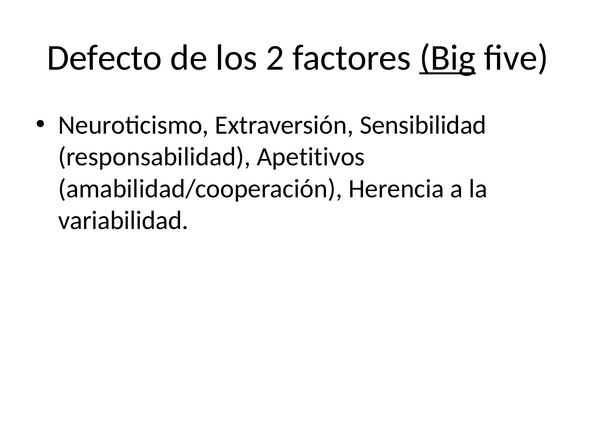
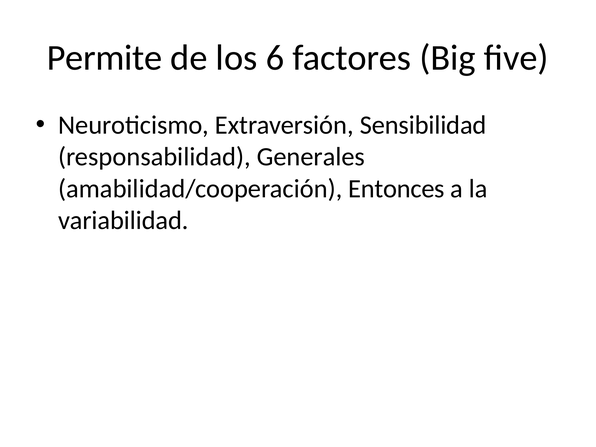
Defecto: Defecto -> Permite (105, 58)
2: 2 -> 6 (275, 58)
Big underline: present -> none (448, 58)
Apetitivos: Apetitivos -> Generales (311, 157)
Herencia: Herencia -> Entonces (396, 189)
